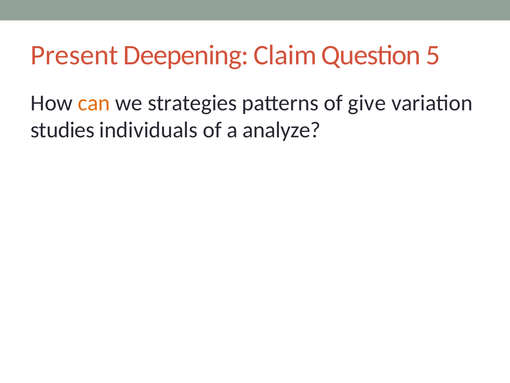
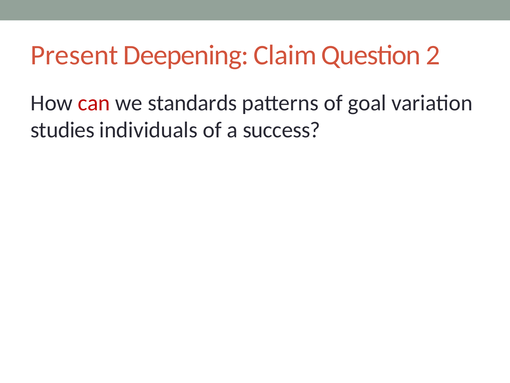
5: 5 -> 2 (433, 55)
can colour: orange -> red (94, 103)
strategies: strategies -> standards (192, 103)
give: give -> goal (367, 103)
analyze: analyze -> success (282, 130)
